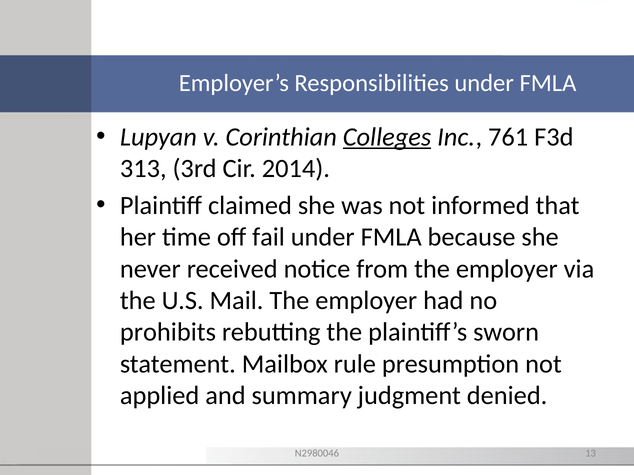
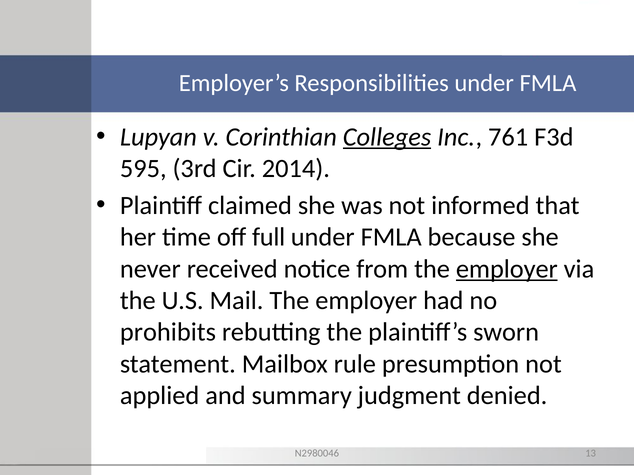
313: 313 -> 595 (143, 169)
fail: fail -> full (269, 237)
employer underline: none -> present (507, 269)
